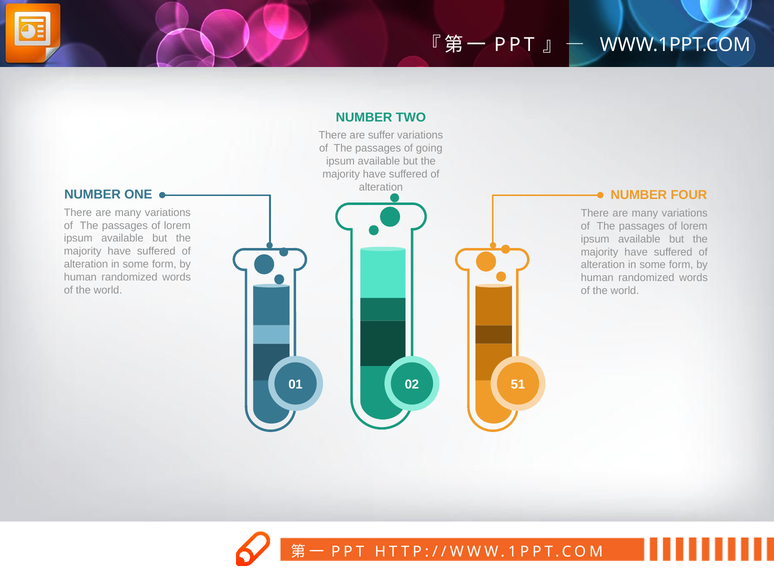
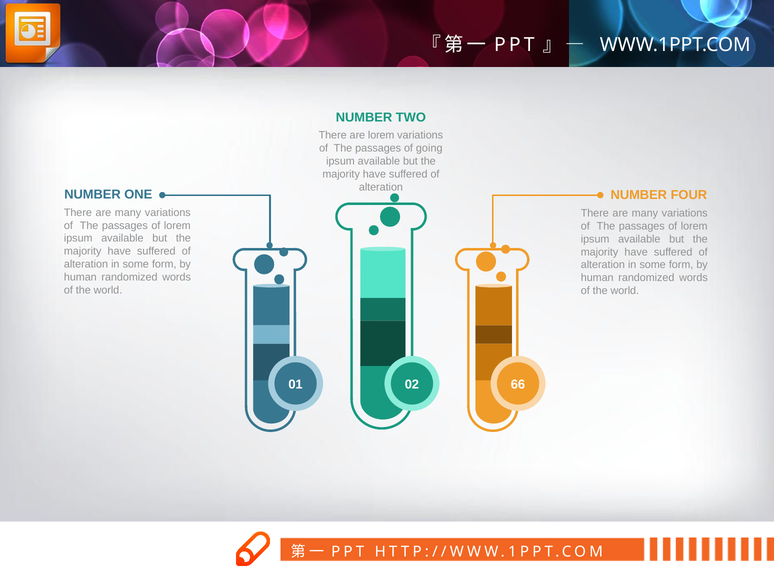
are suffer: suffer -> lorem (381, 135)
51: 51 -> 66 (518, 384)
